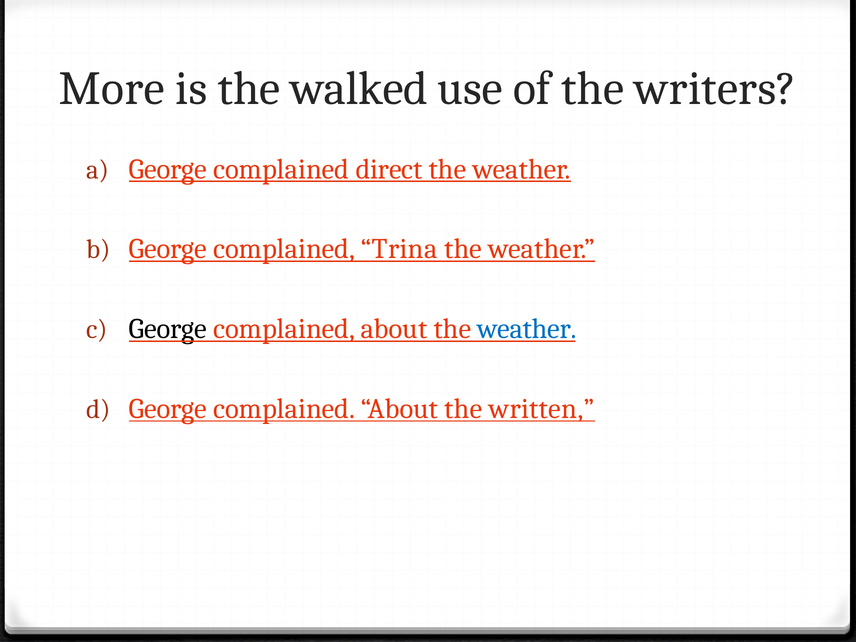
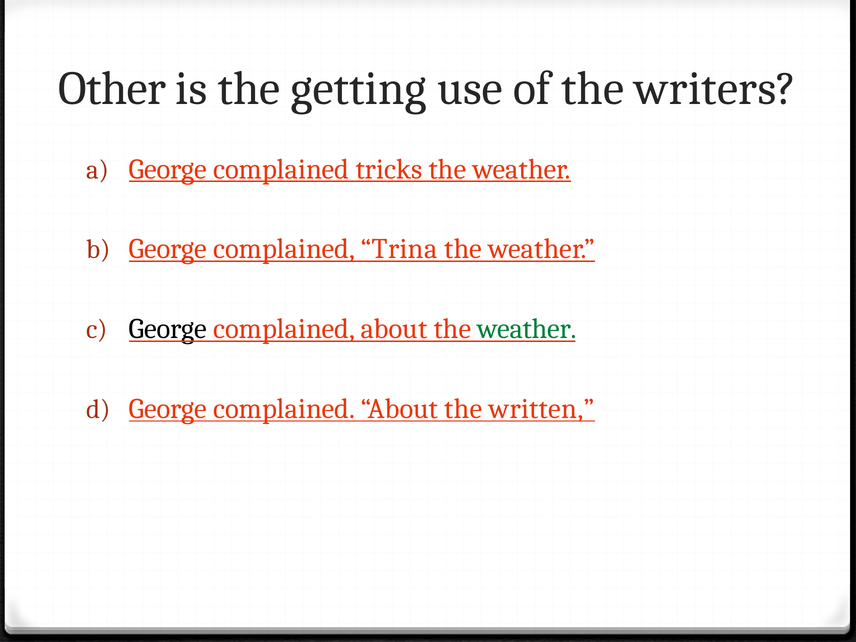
More: More -> Other (112, 88)
walked: walked -> getting (359, 88)
direct: direct -> tricks (389, 169)
weather colour: blue -> green (527, 329)
